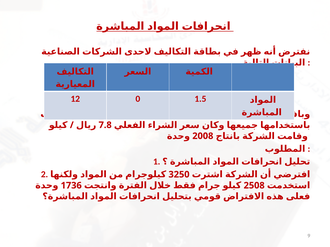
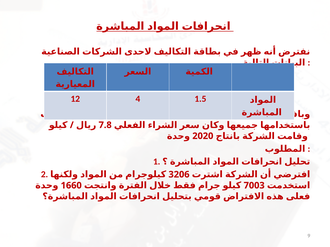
0: 0 -> 4 (138, 99)
2008: 2008 -> 2020 (203, 136)
3250: 3250 -> 3206 (179, 175)
1736: 1736 -> 1660 (71, 186)
2508: 2508 -> 7003 (254, 186)
